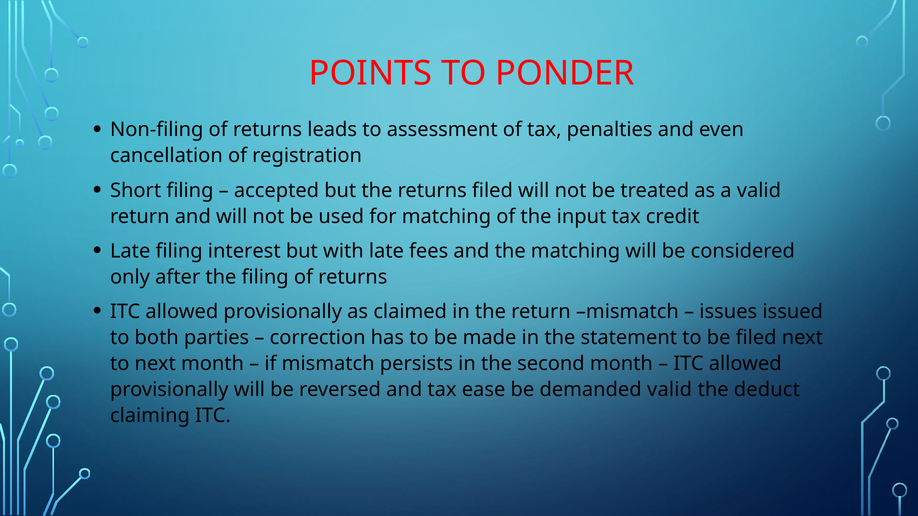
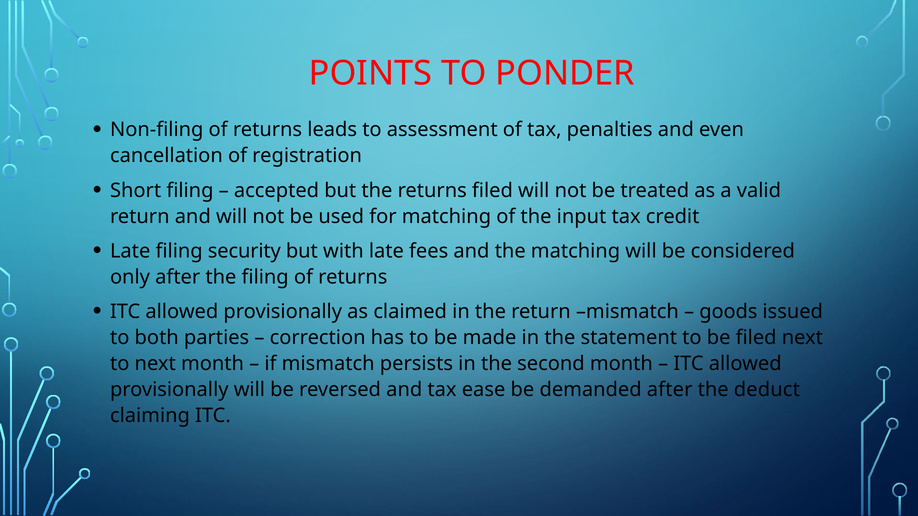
interest: interest -> security (244, 251)
issues: issues -> goods (728, 312)
demanded valid: valid -> after (670, 390)
